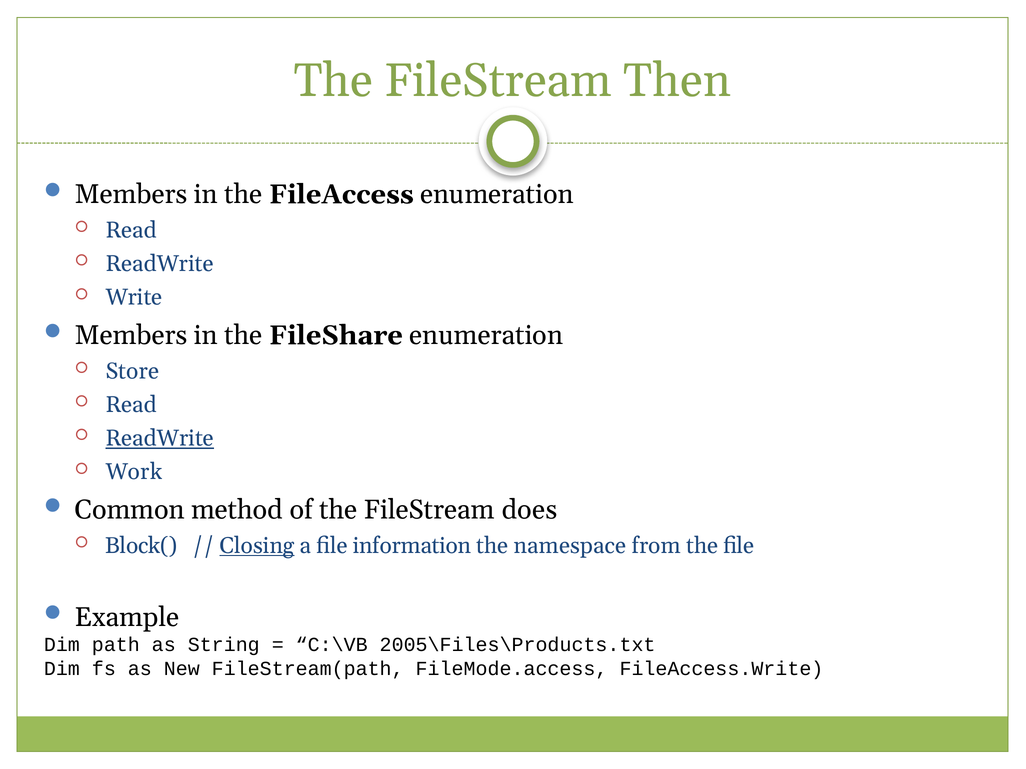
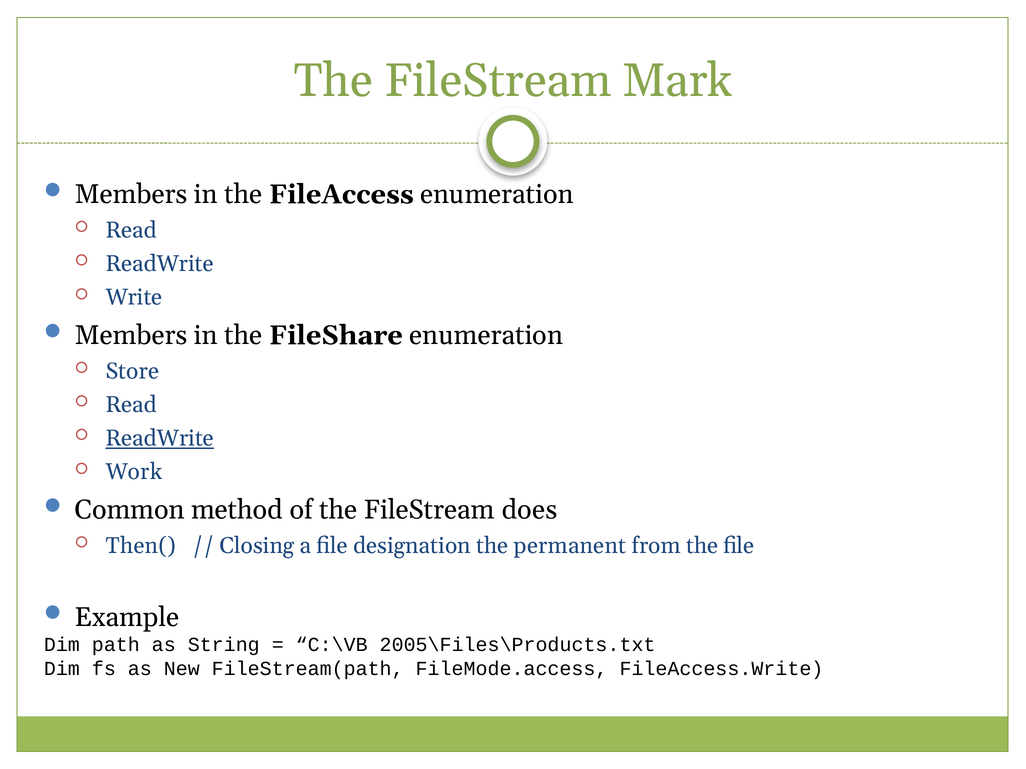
Then: Then -> Mark (677, 81)
Block(: Block( -> Then( (141, 546)
Closing underline: present -> none (257, 546)
information: information -> designation (412, 546)
namespace: namespace -> permanent (570, 546)
